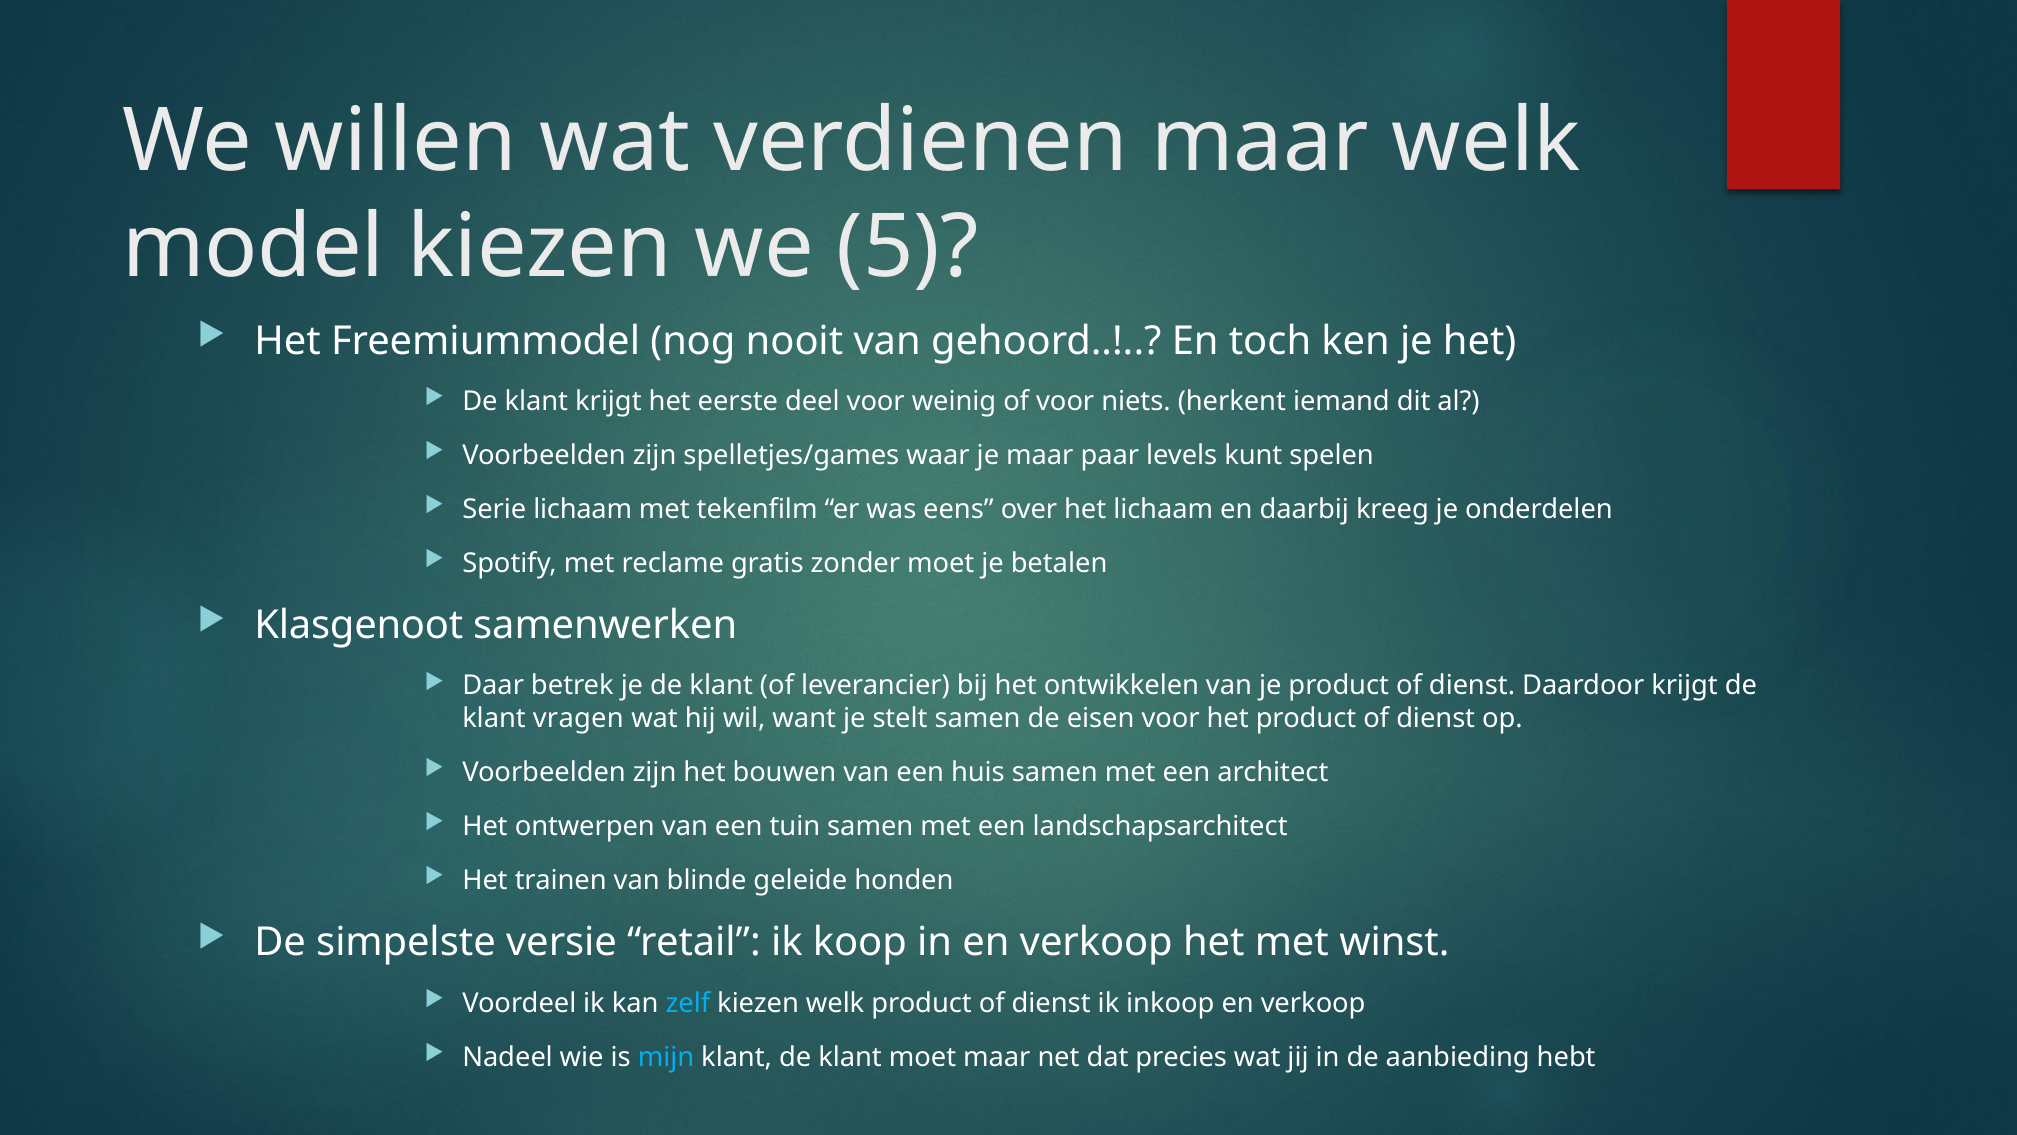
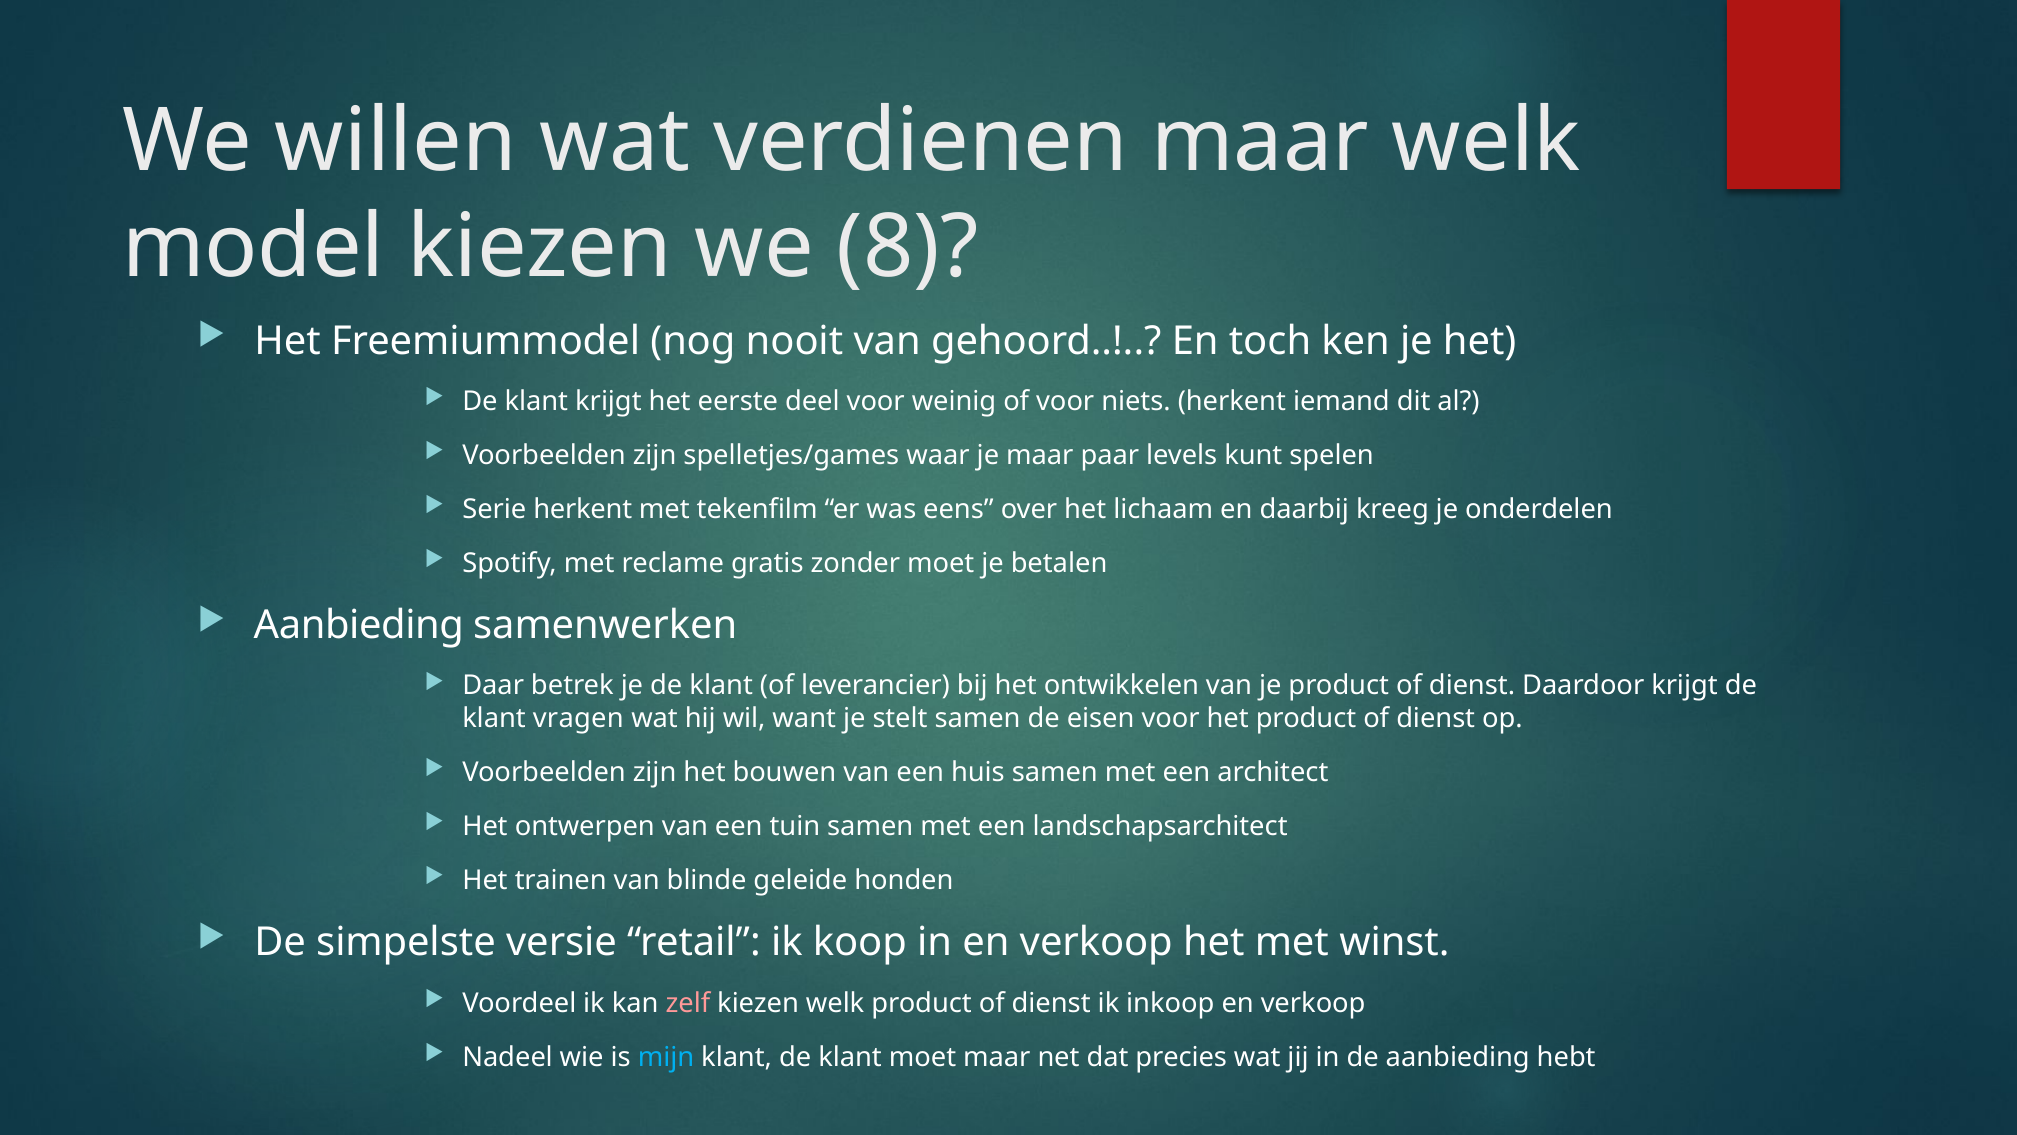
5: 5 -> 8 (908, 248)
Serie lichaam: lichaam -> herkent (583, 509)
Klasgenoot: Klasgenoot -> Aanbieding (359, 625)
zelf colour: light blue -> pink (688, 1003)
